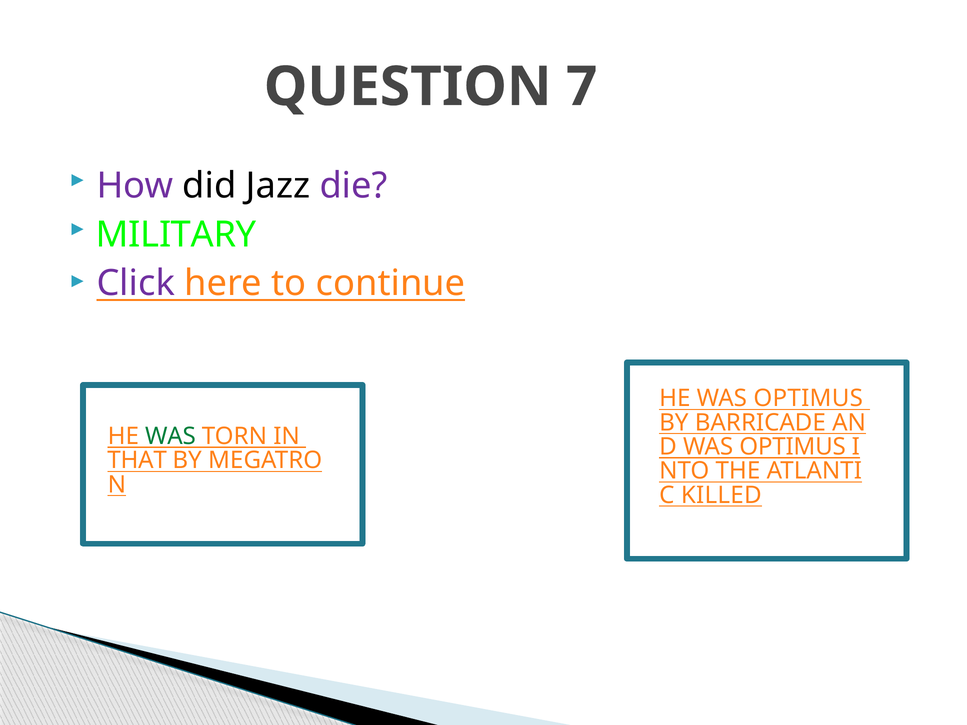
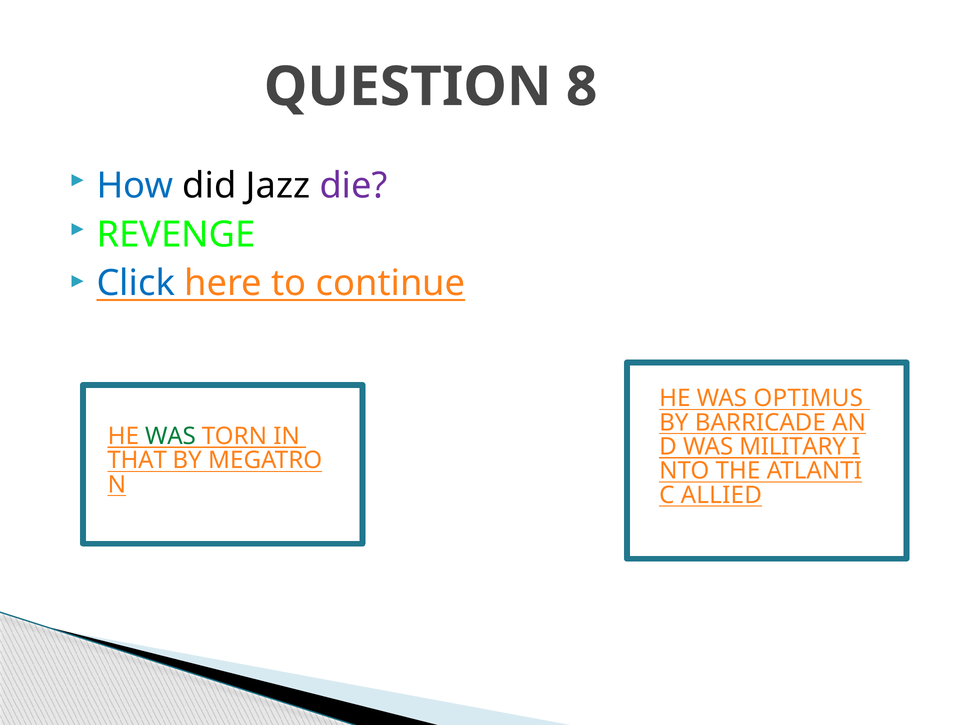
7: 7 -> 8 (582, 87)
How colour: purple -> blue (135, 186)
MILITARY: MILITARY -> REVENGE (176, 235)
Click colour: purple -> blue (136, 284)
OPTIMUS: OPTIMUS -> MILITARY (793, 447)
KILLED: KILLED -> ALLIED (721, 495)
